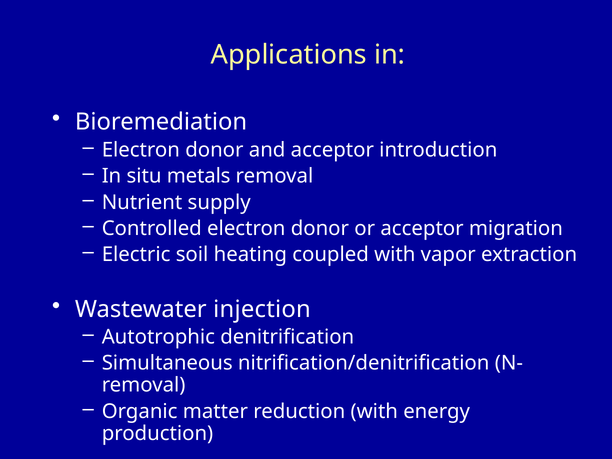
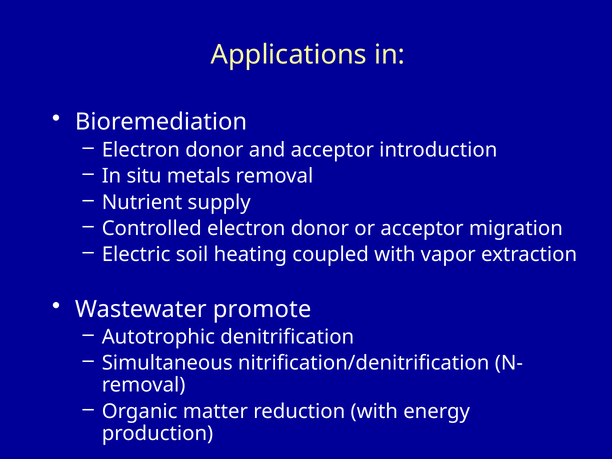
injection: injection -> promote (262, 309)
